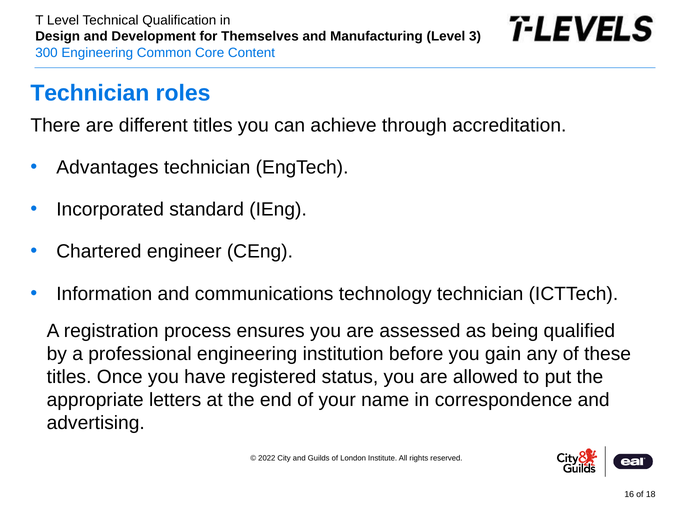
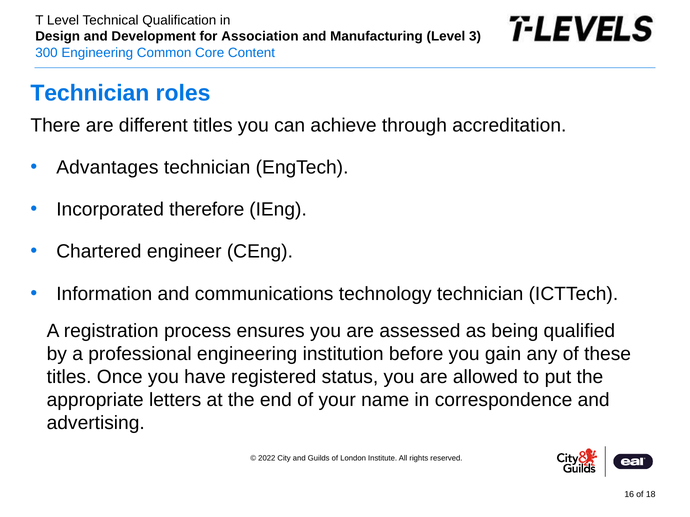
Themselves: Themselves -> Association (260, 37)
standard: standard -> therefore (207, 210)
